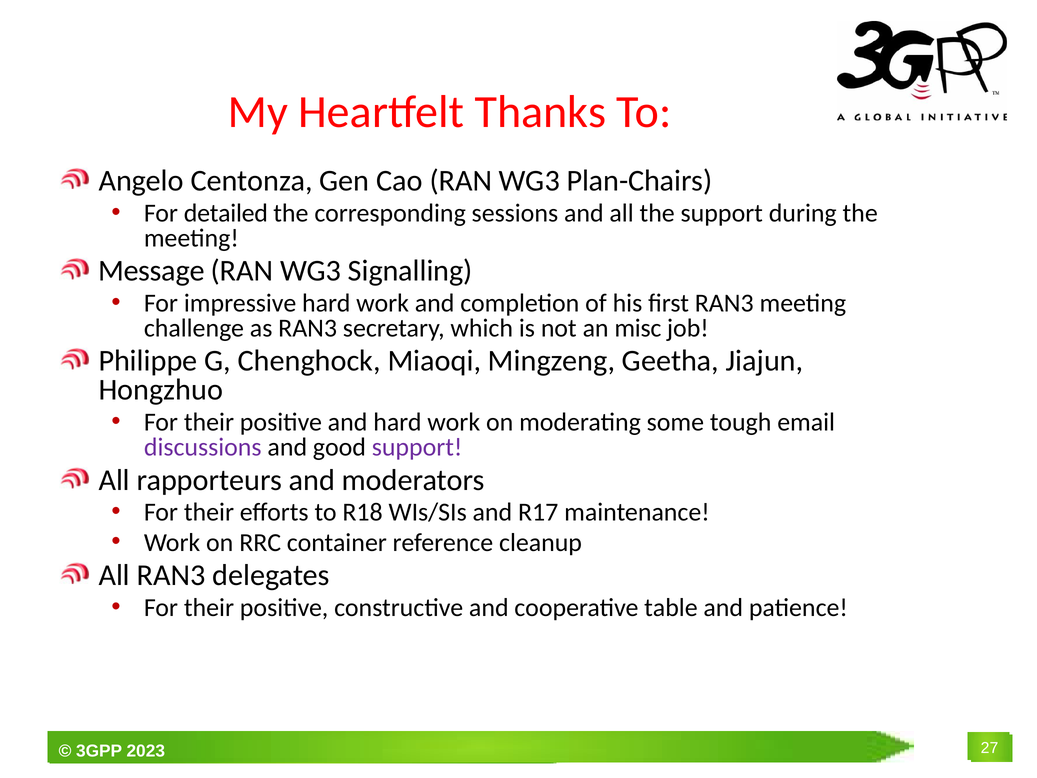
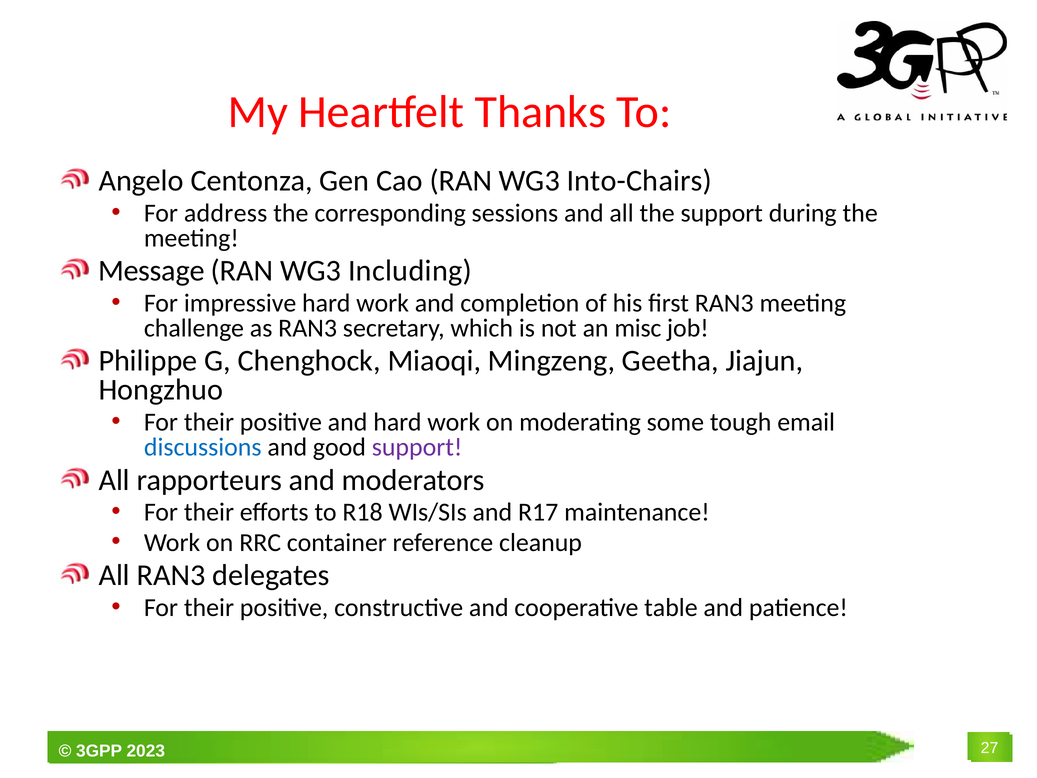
Plan-Chairs: Plan-Chairs -> Into-Chairs (639, 181)
detailed: detailed -> address (226, 213)
Signalling: Signalling -> Including (410, 271)
discussions colour: purple -> blue (203, 447)
